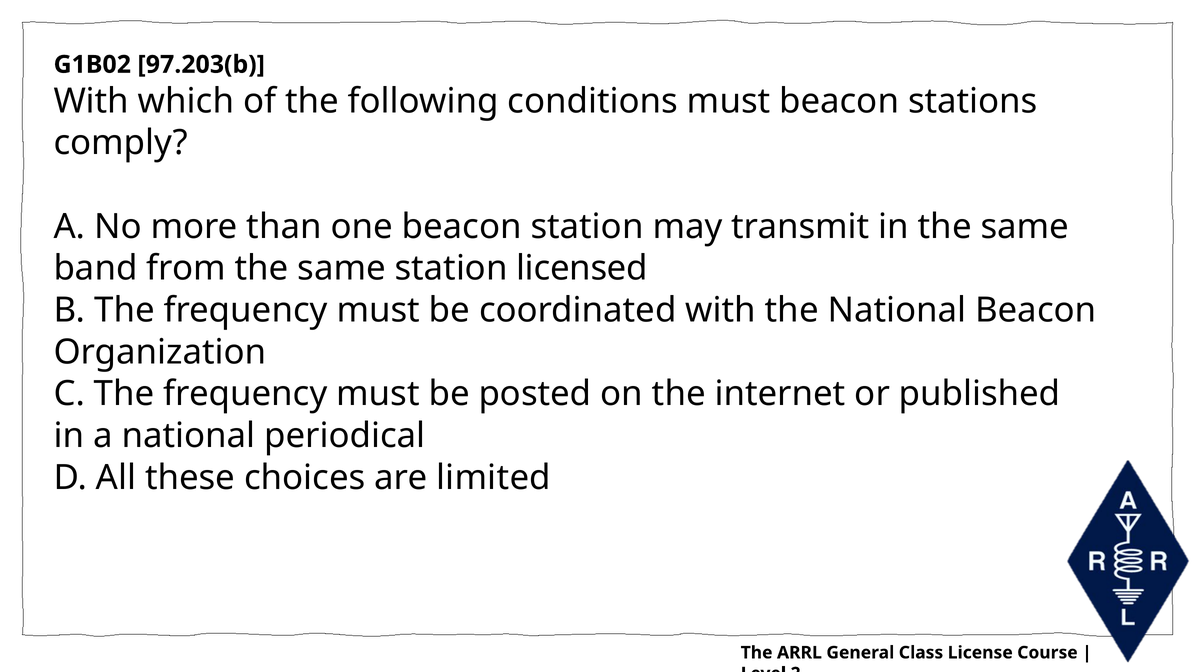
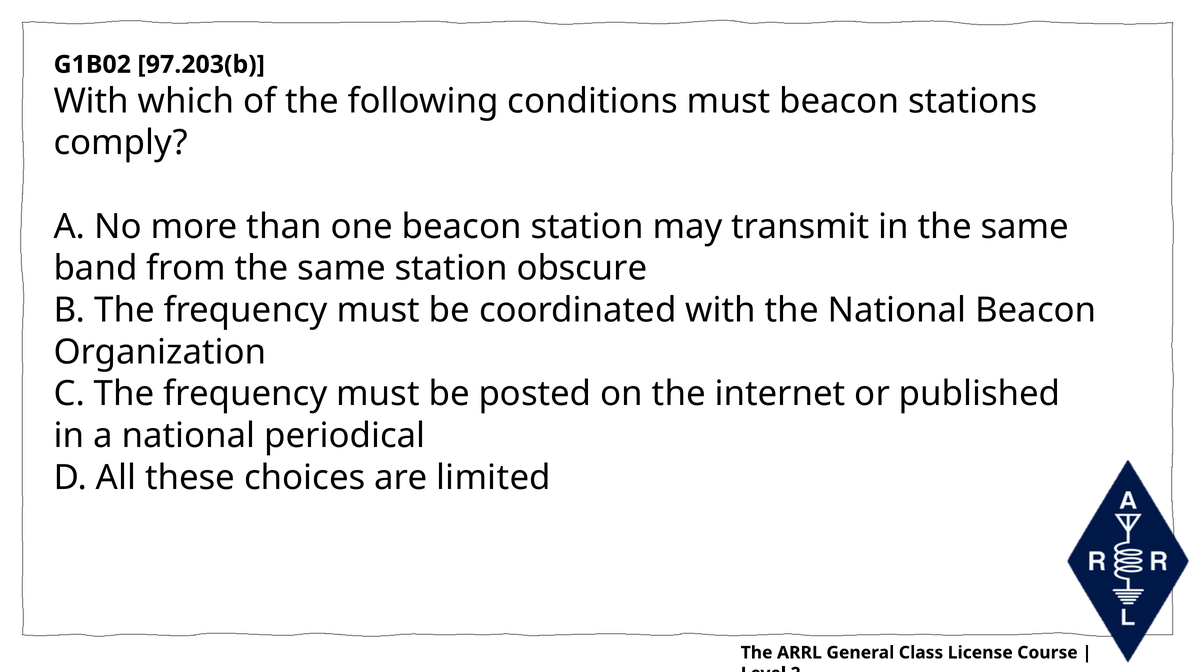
licensed: licensed -> obscure (582, 269)
